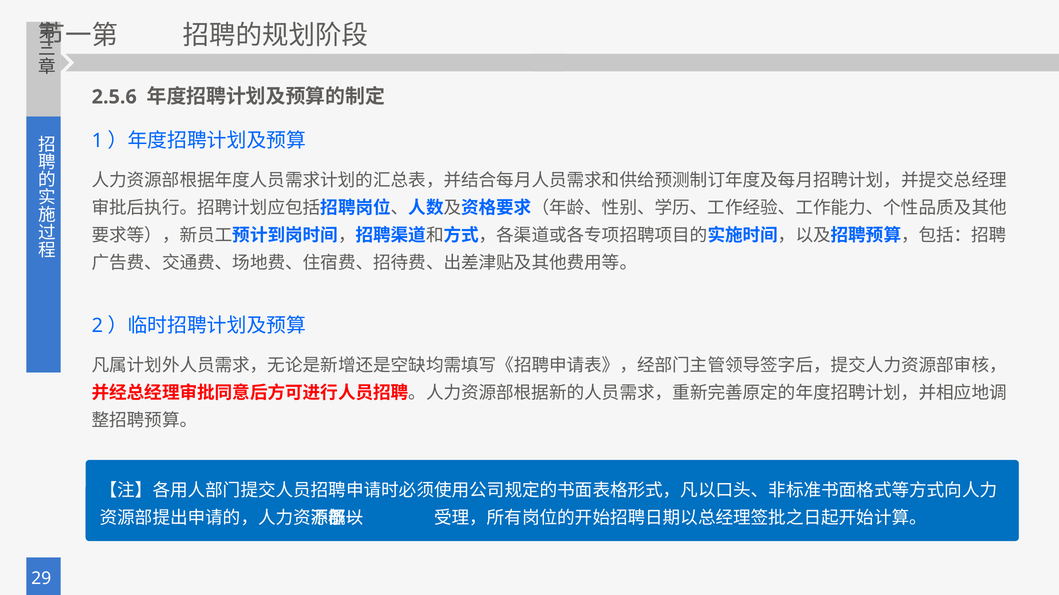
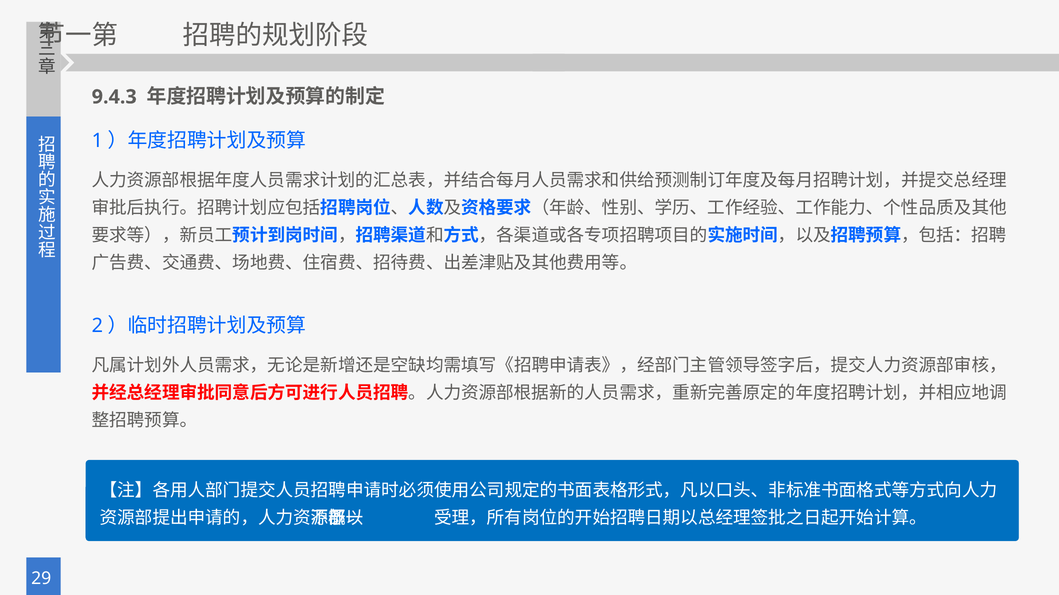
2.5.6: 2.5.6 -> 9.4.3 (114, 97)
